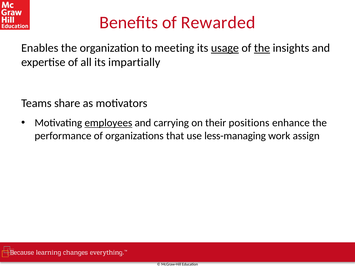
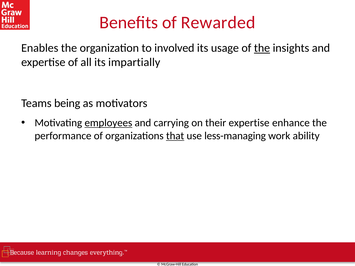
meeting: meeting -> involved (174, 48)
usage underline: present -> none (225, 48)
share: share -> being (67, 103)
their positions: positions -> expertise (249, 123)
that underline: none -> present (175, 136)
assign: assign -> ability (306, 136)
